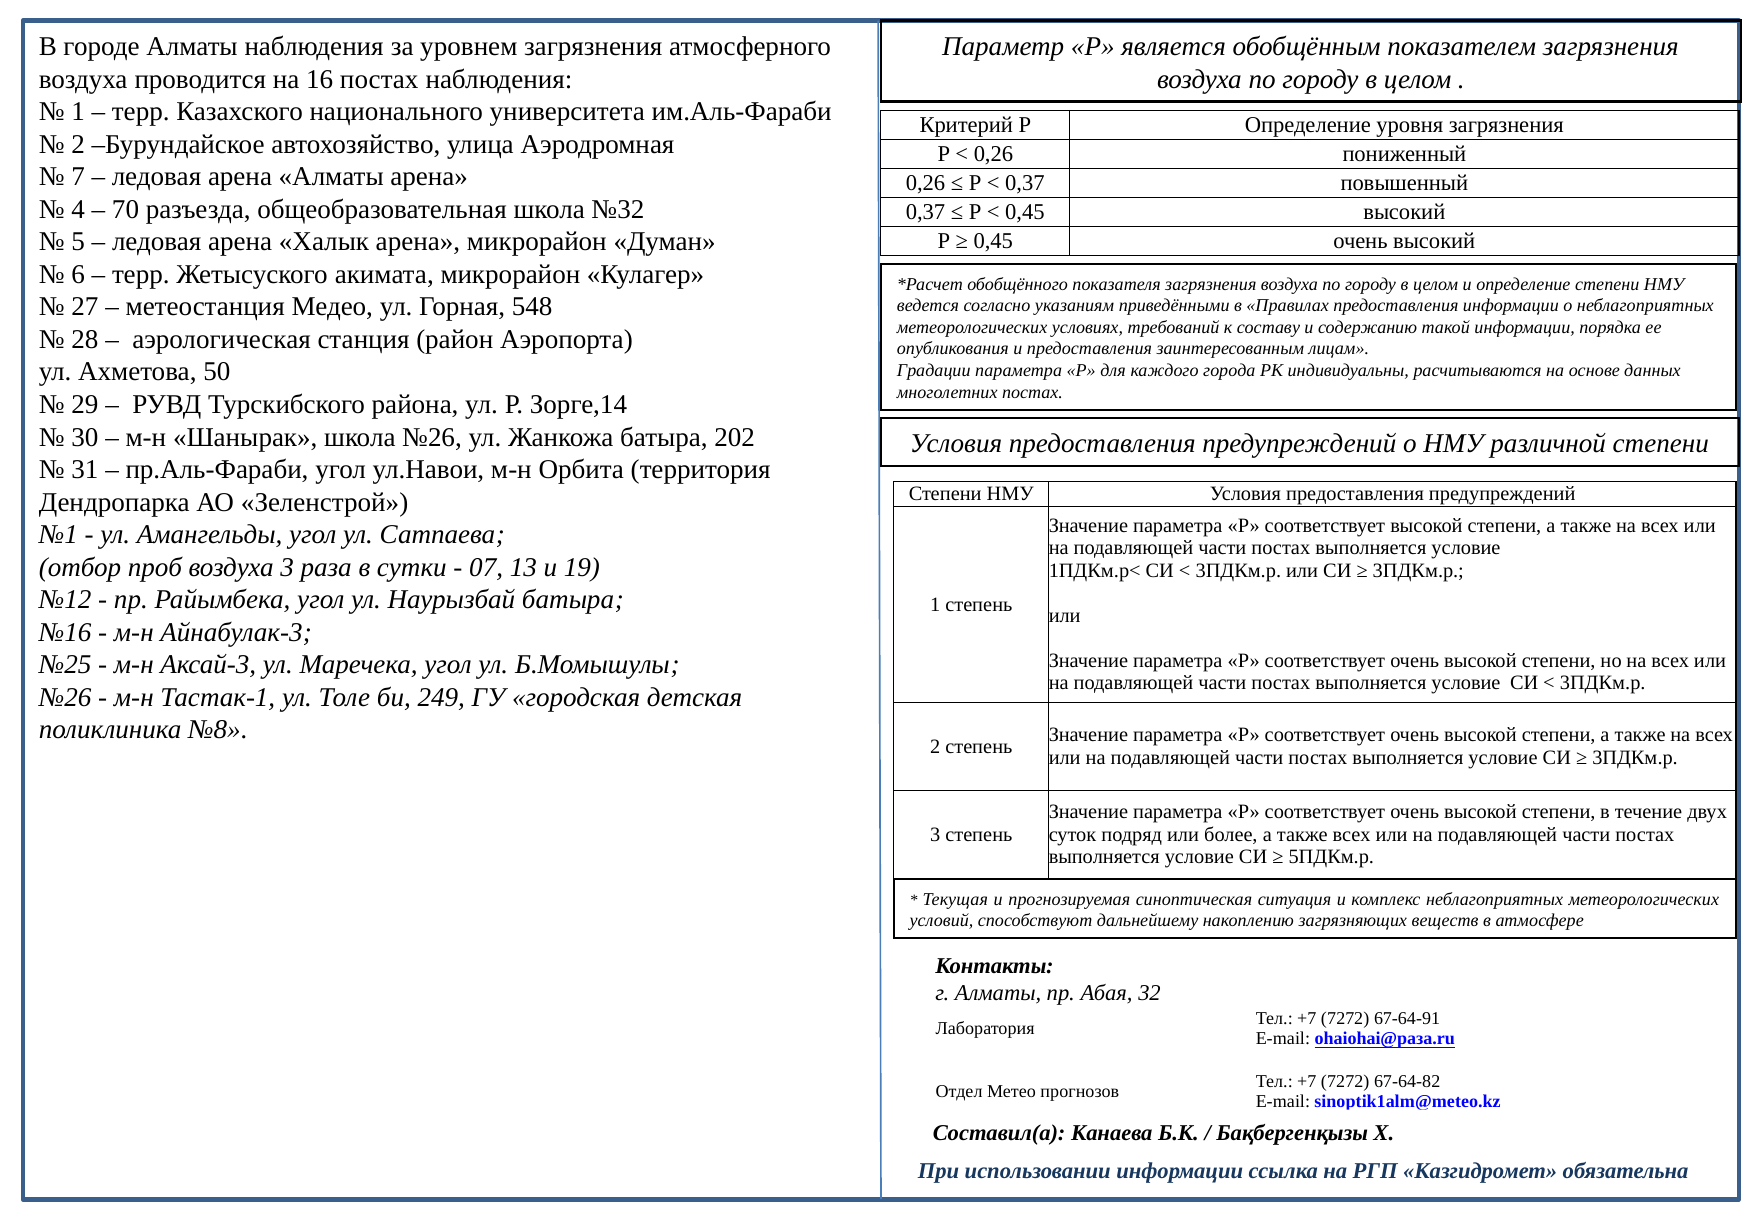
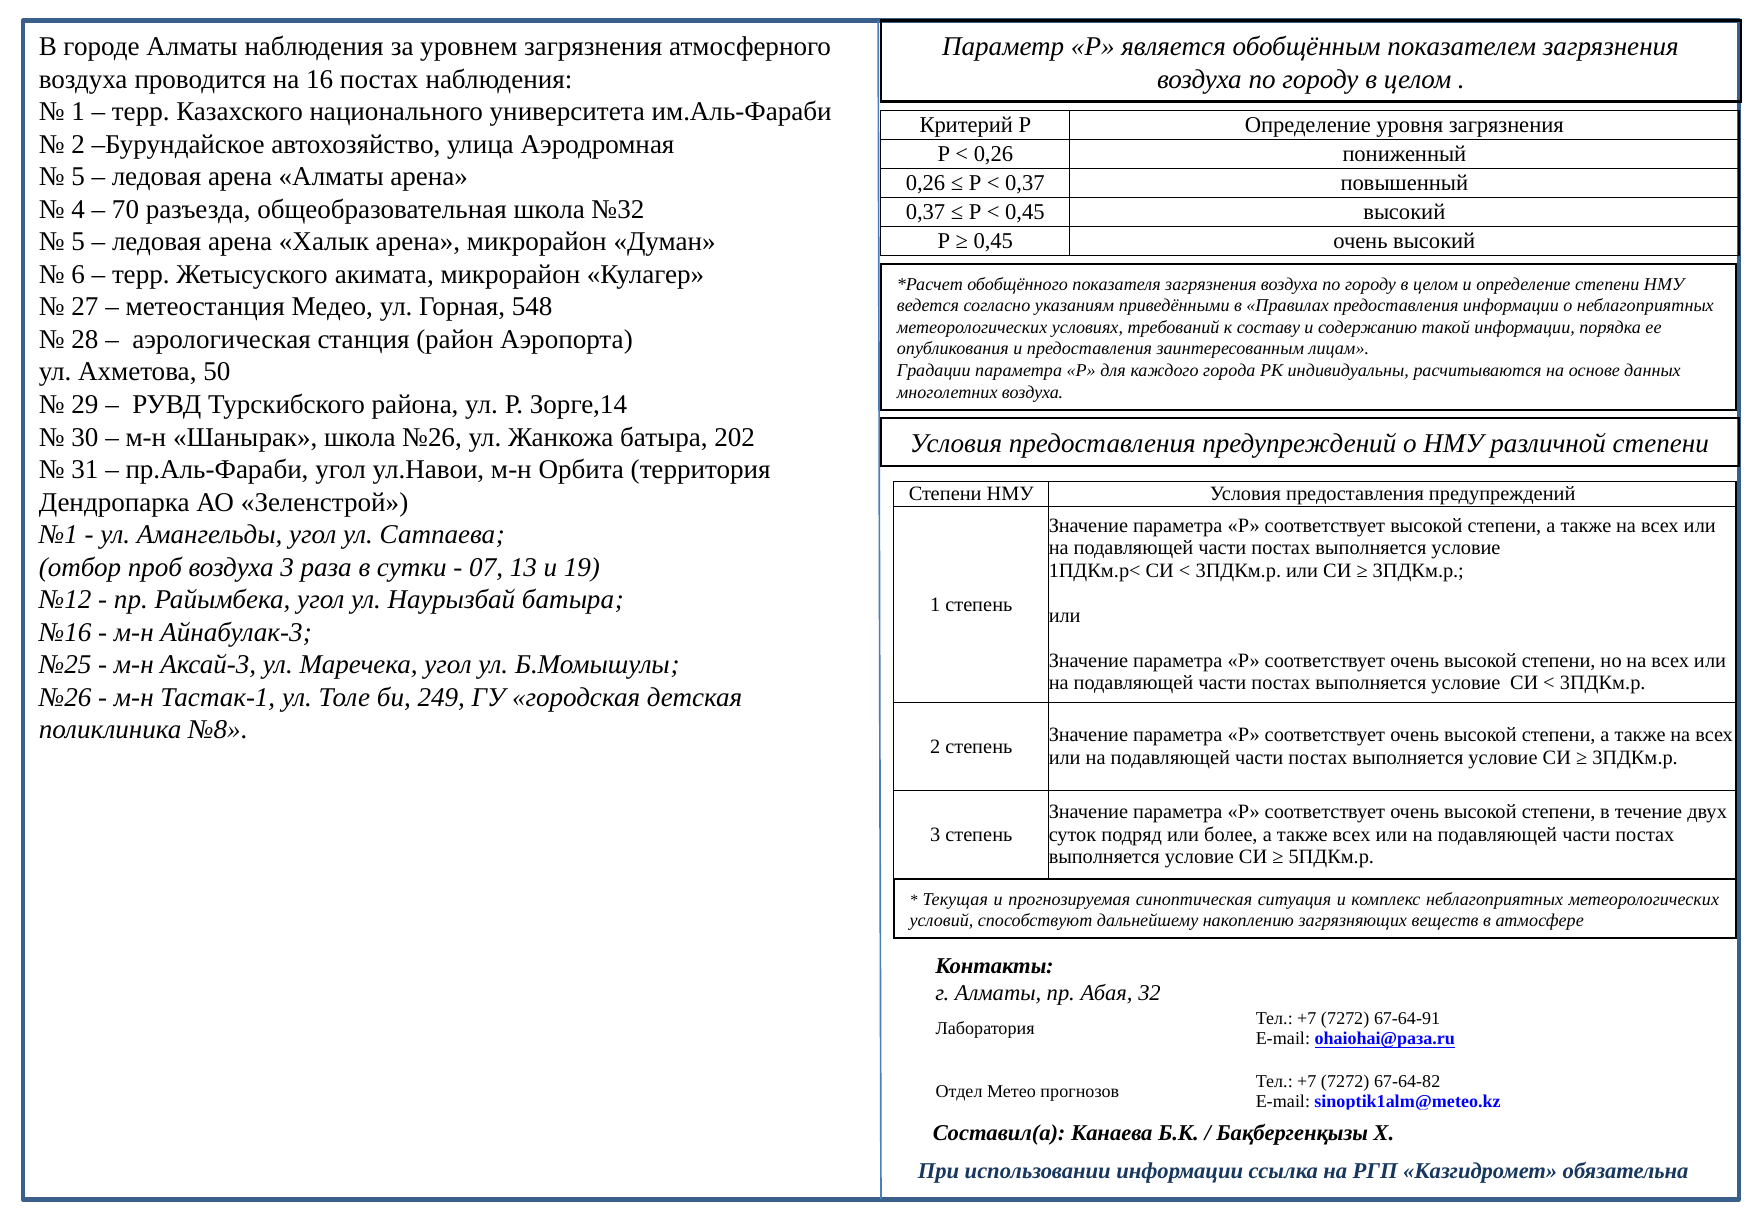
7: 7 -> 5 (78, 177)
многолетних постах: постах -> воздуха (1033, 392)
